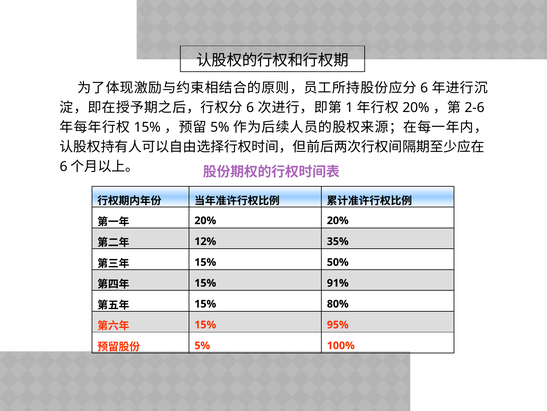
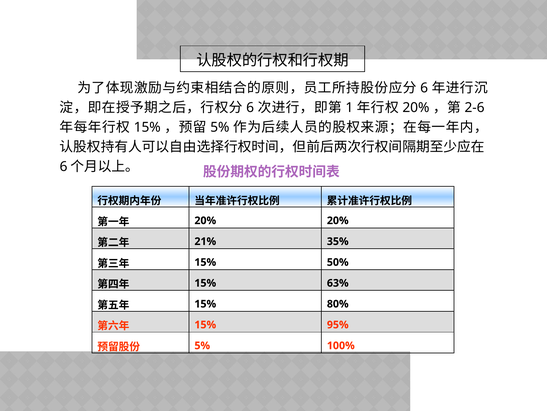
12%: 12% -> 21% (205, 241)
91%: 91% -> 63% (338, 283)
